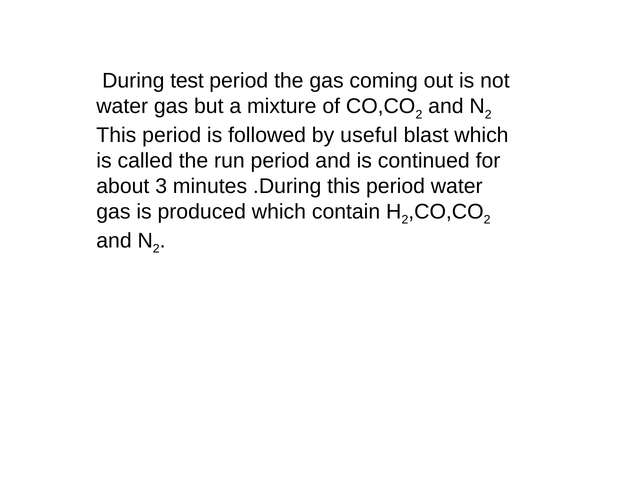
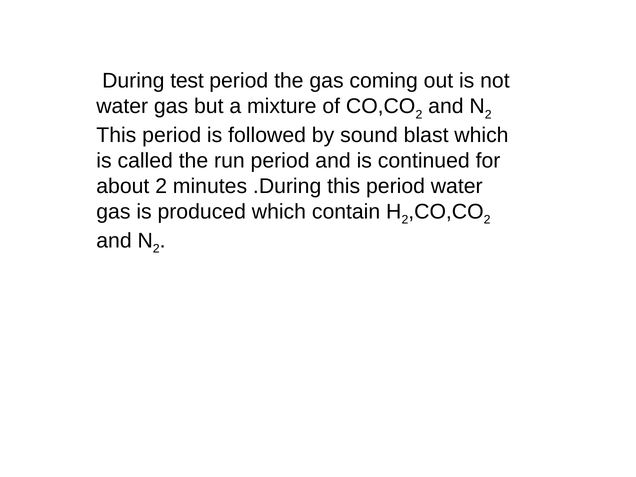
useful: useful -> sound (369, 135)
about 3: 3 -> 2 (161, 186)
